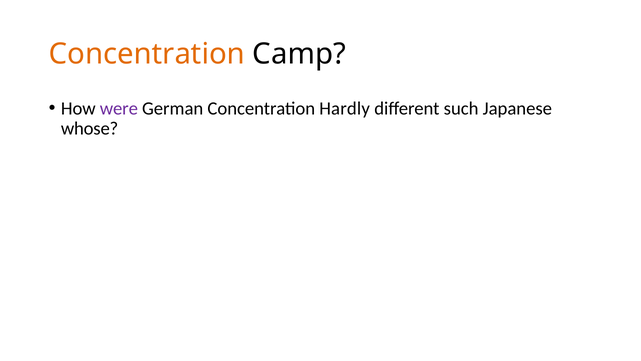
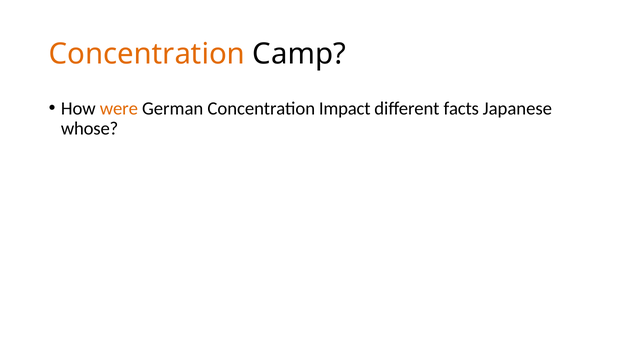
were colour: purple -> orange (119, 108)
Hardly: Hardly -> Impact (345, 108)
such: such -> facts (461, 108)
